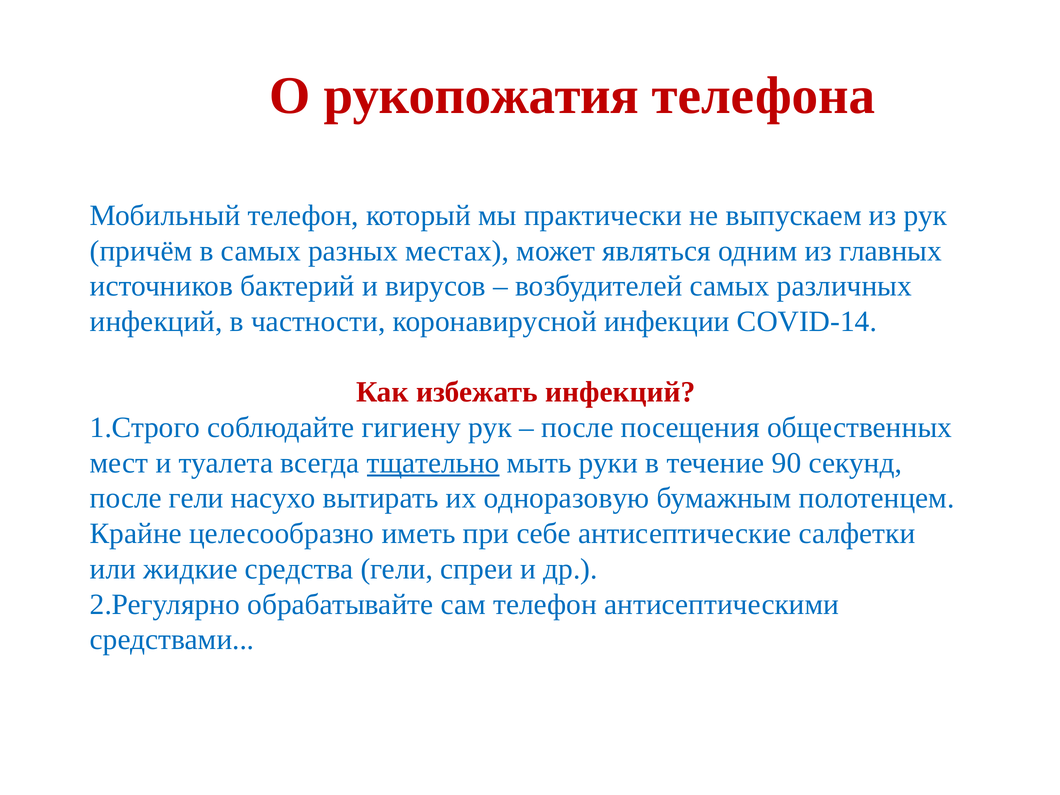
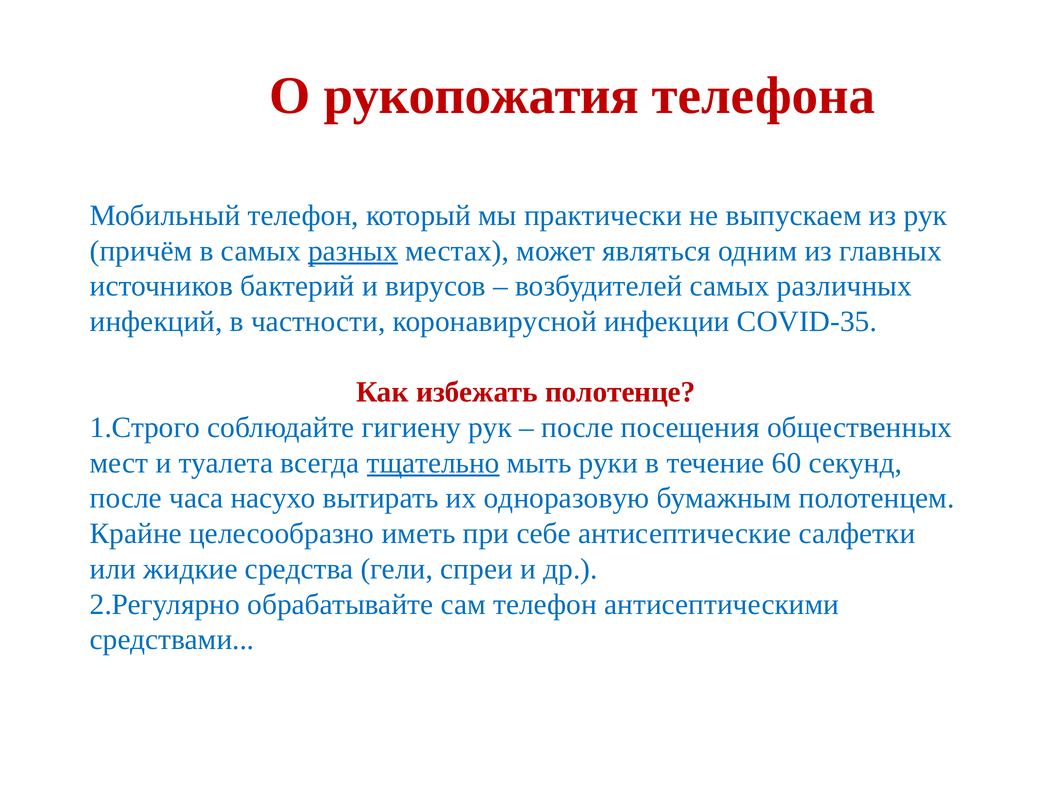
разных underline: none -> present (353, 251)
COVID-14: COVID-14 -> COVID-35 (807, 322)
избежать инфекций: инфекций -> полотенце (620, 392)
90: 90 -> 60 (787, 463)
после гели: гели -> часа (196, 498)
